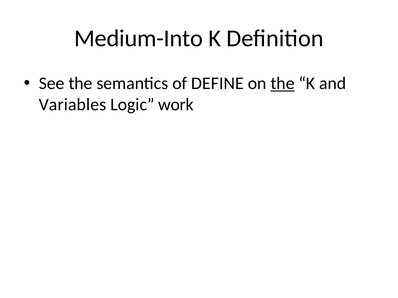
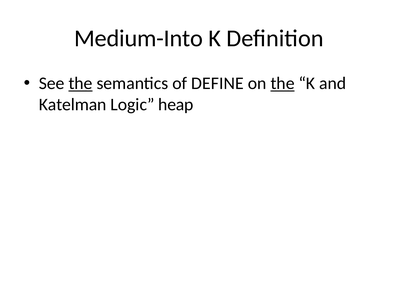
the underline: none -> present (81, 83)
Variables: Variables -> Katelman (73, 105)
work: work -> heap (176, 105)
